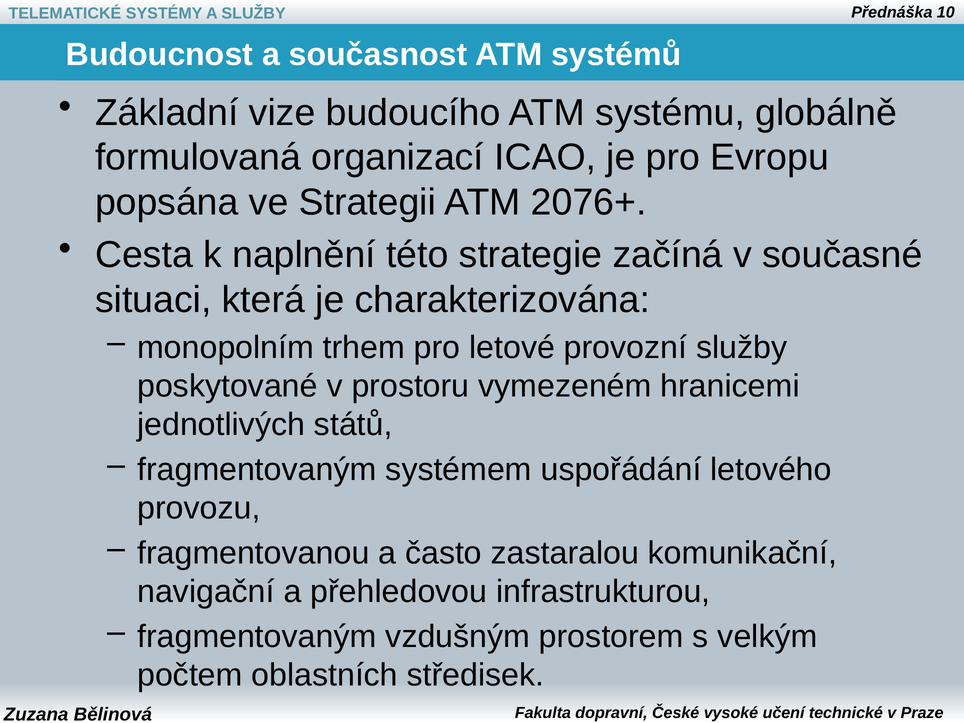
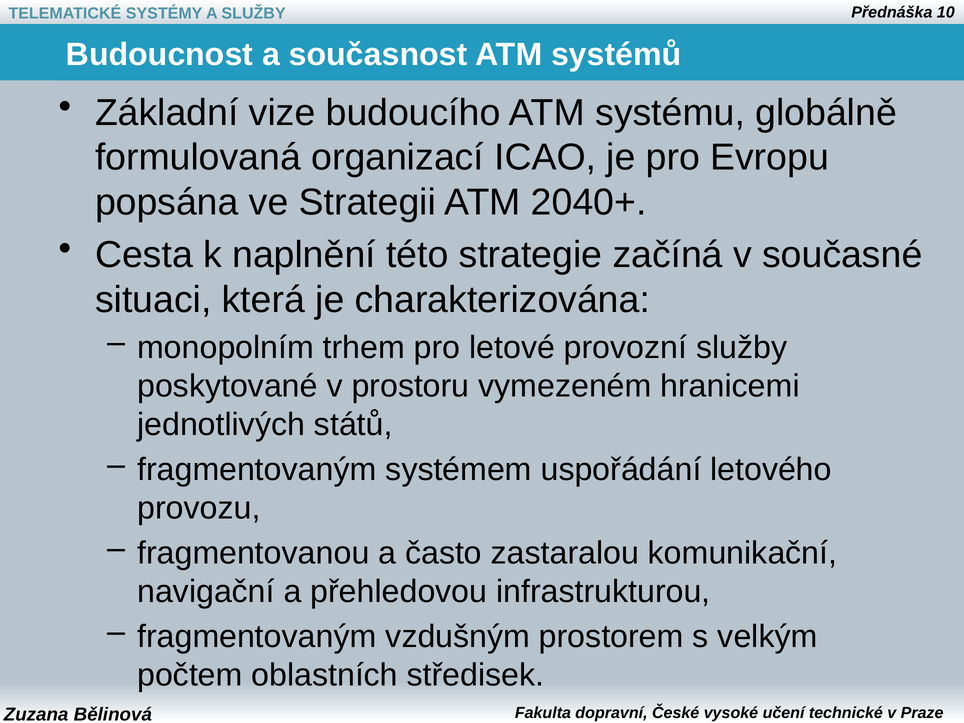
2076+: 2076+ -> 2040+ (589, 203)
